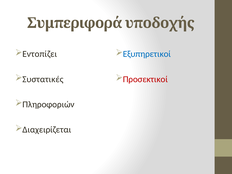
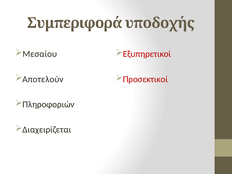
Εντοπίζει: Εντοπίζει -> Μεσαίου (40, 54)
Εξυπηρετικοί colour: blue -> red (147, 54)
Συστατικές: Συστατικές -> Αποτελούν (43, 79)
